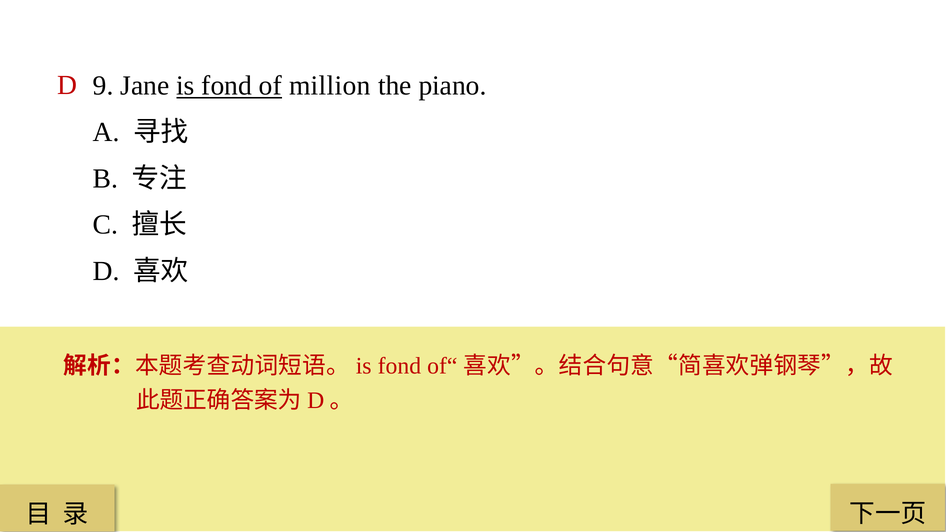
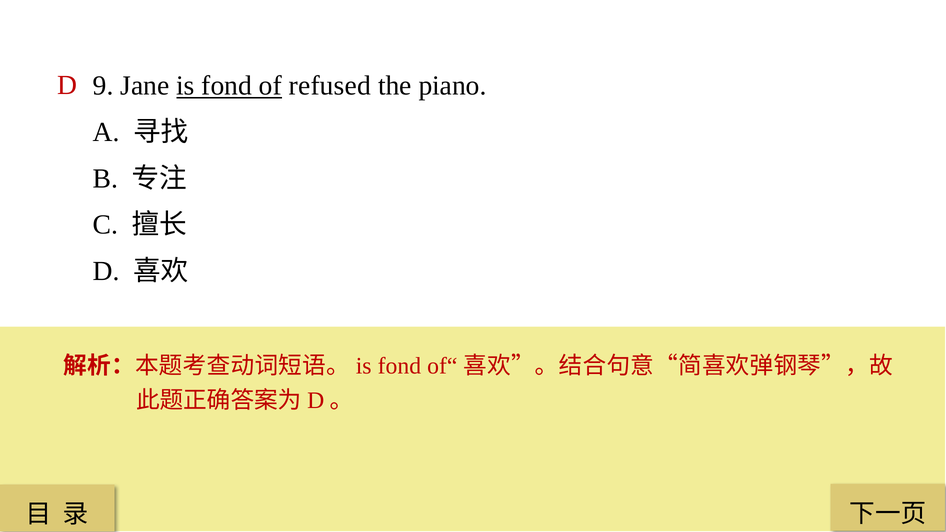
million: million -> refused (330, 86)
